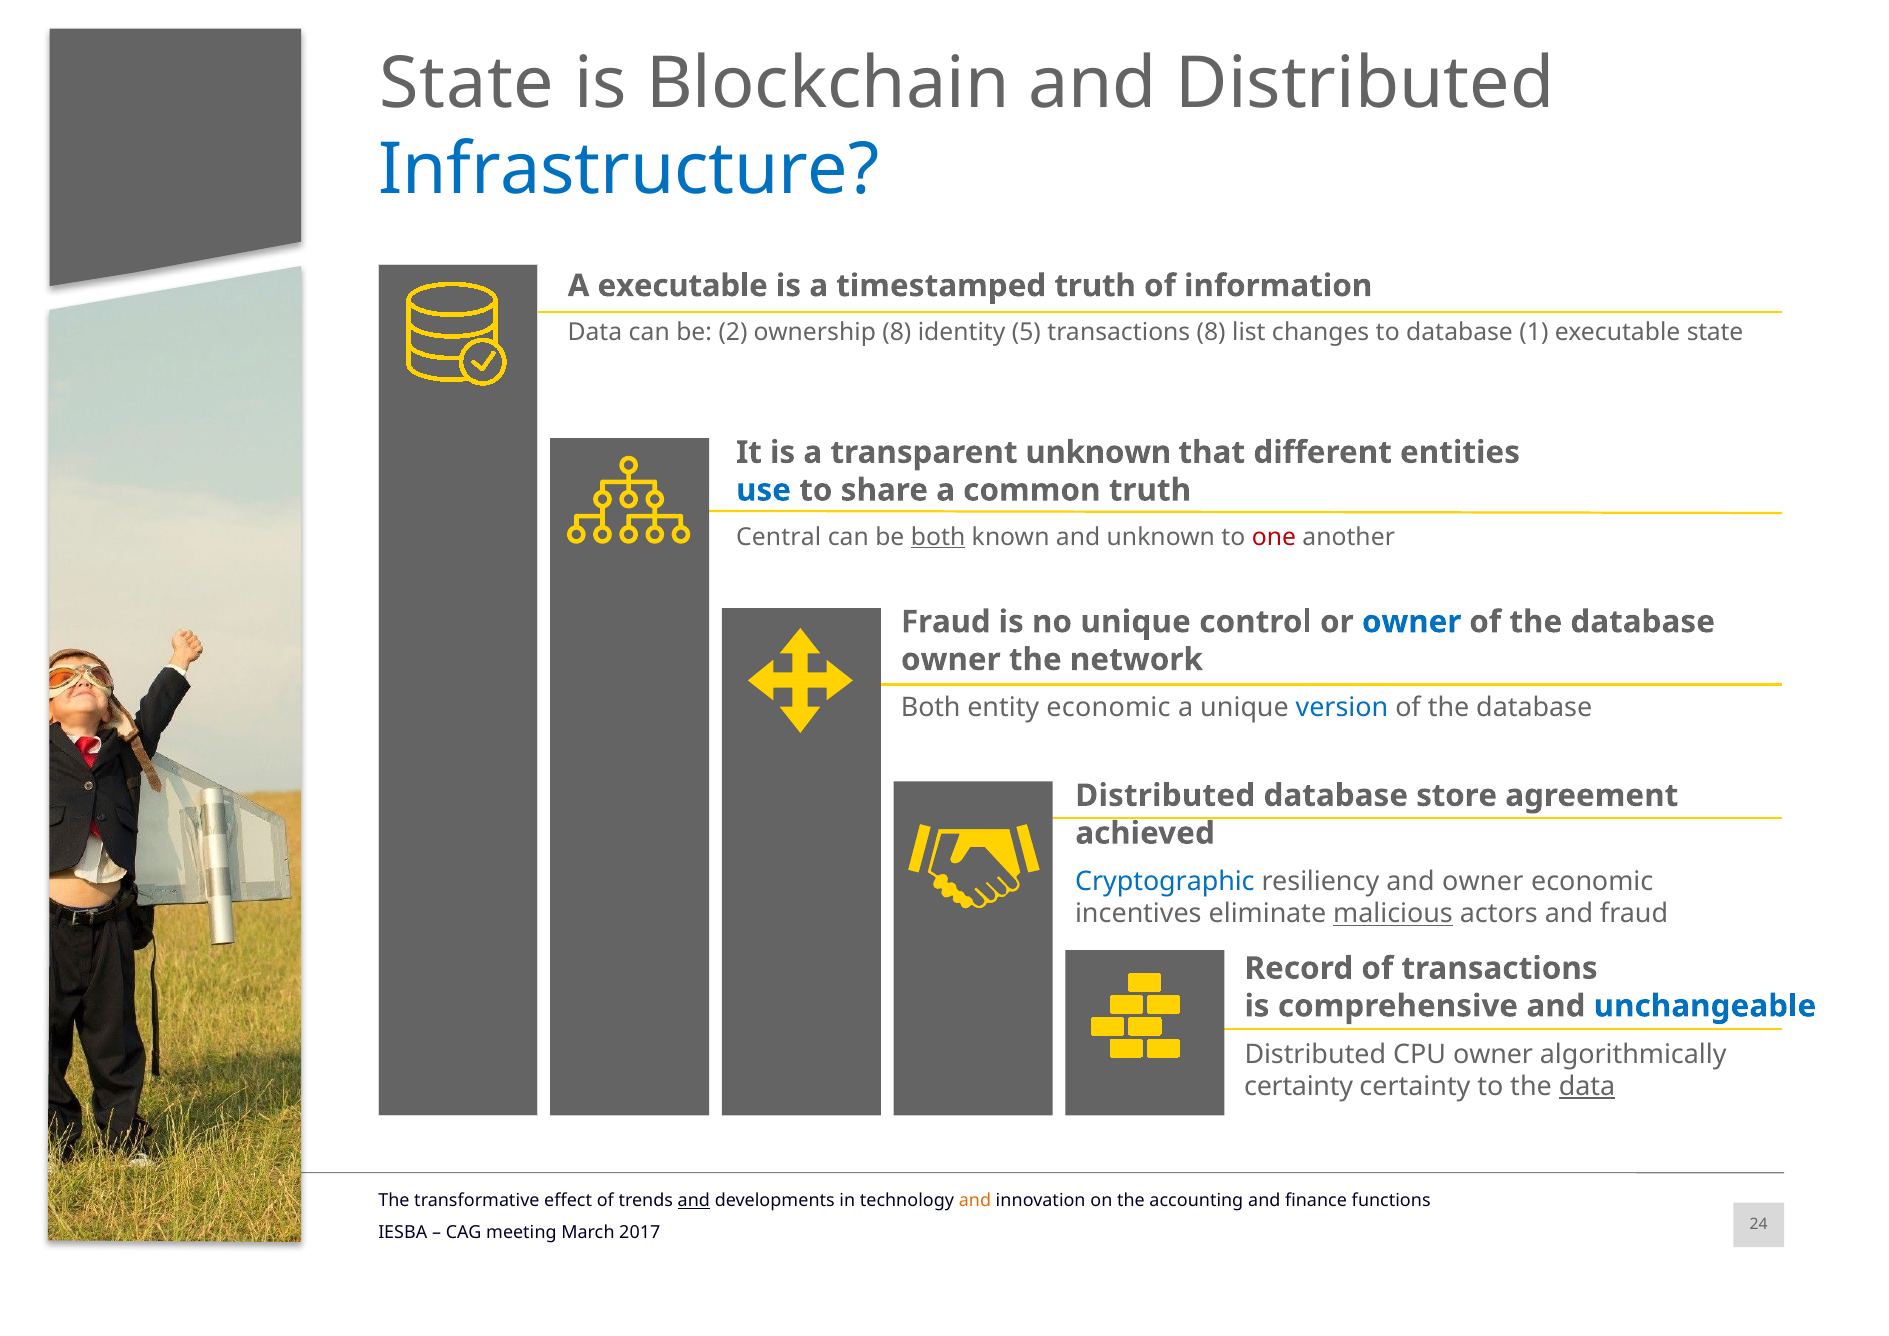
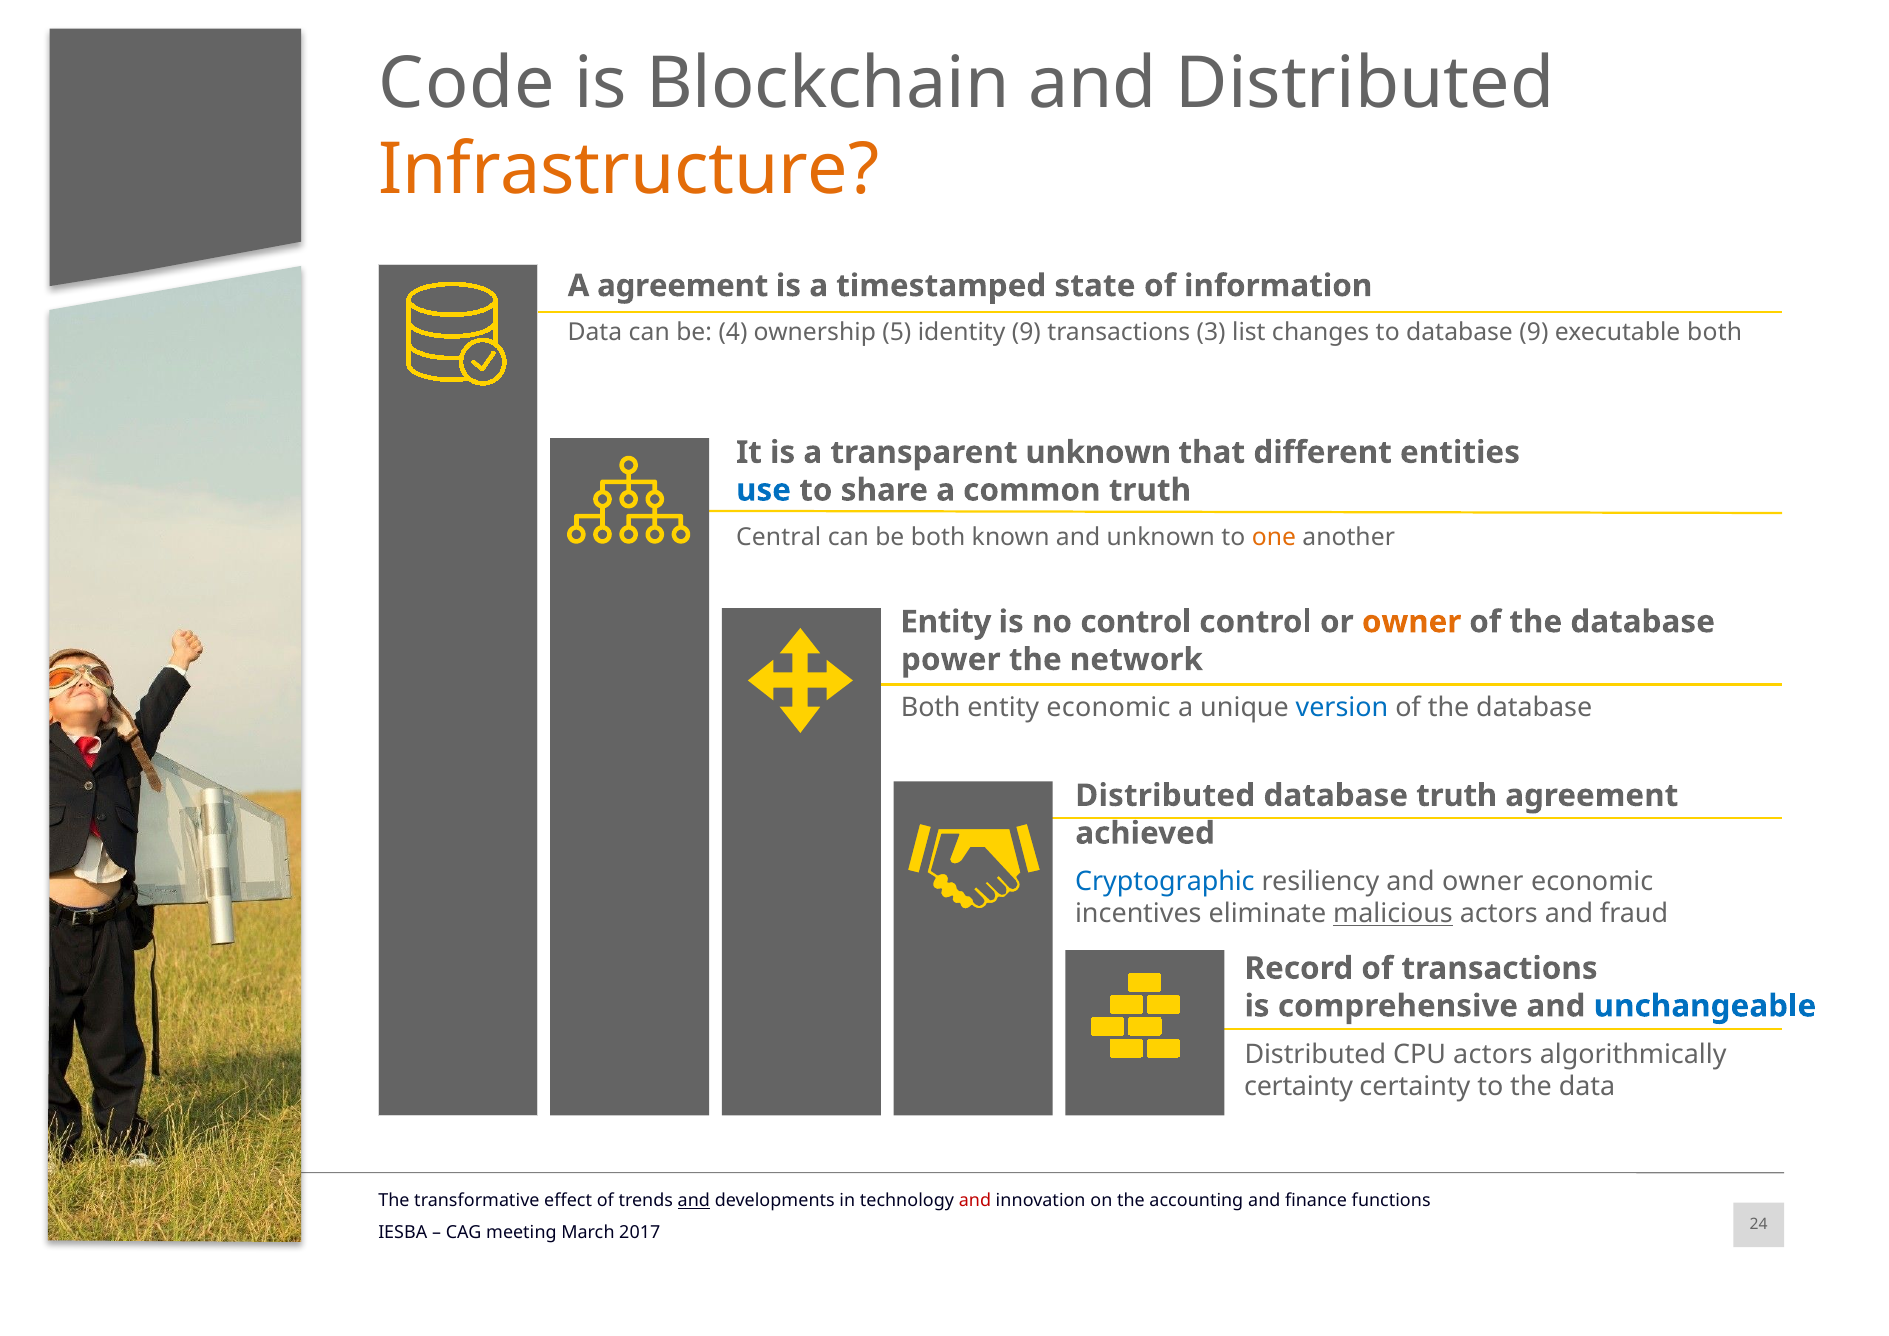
State: State -> Code (467, 83)
Infrastructure colour: blue -> orange (629, 169)
A executable: executable -> agreement (683, 286)
timestamped truth: truth -> state (1095, 286)
2: 2 -> 4 (733, 332)
ownership 8: 8 -> 5 (897, 332)
identity 5: 5 -> 9 (1026, 332)
transactions 8: 8 -> 3 (1211, 332)
database 1: 1 -> 9 (1534, 332)
executable state: state -> both (1715, 332)
both underline: present -> none (938, 537)
one colour: red -> orange (1274, 537)
Fraud: Fraud -> Entity (946, 622)
no unique: unique -> control (1136, 622)
owner colour: blue -> orange (1412, 622)
owner: owner -> power (951, 659)
database store: store -> truth (1457, 795)
CPU owner: owner -> actors (1493, 1054)
data underline: present -> none (1587, 1086)
and colour: orange -> red (975, 1201)
